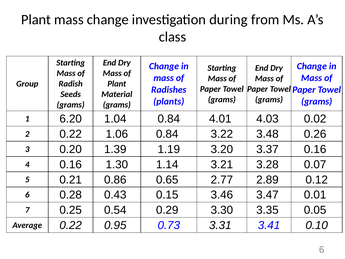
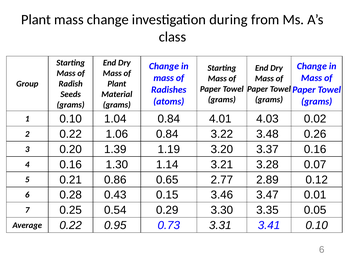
plants: plants -> atoms (169, 101)
1 6.20: 6.20 -> 0.10 (71, 119)
